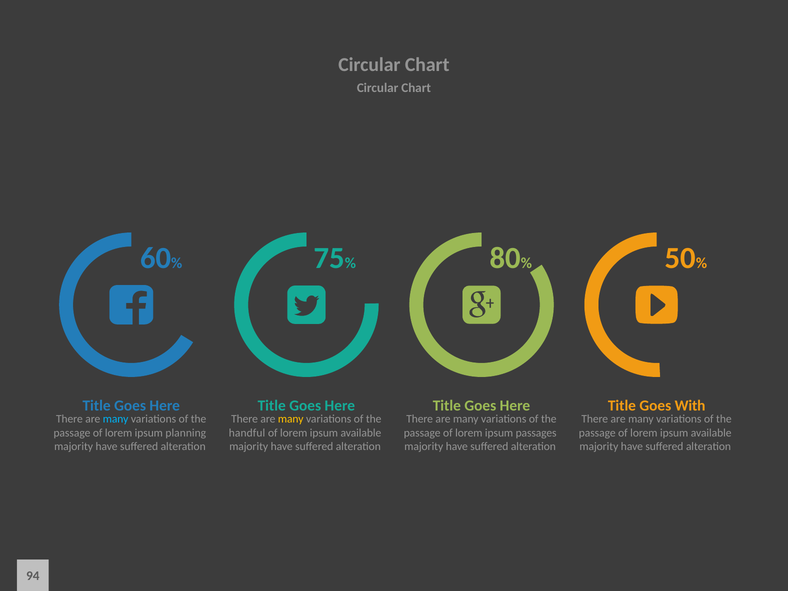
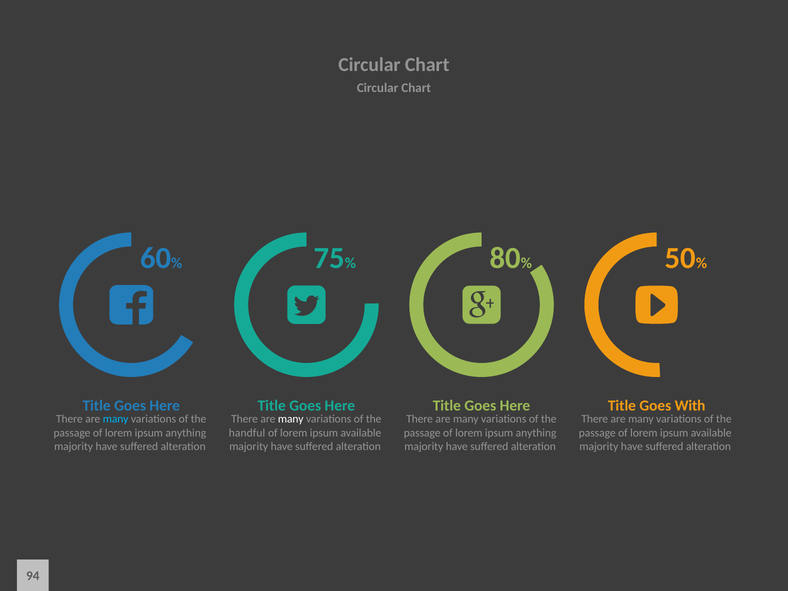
many colour: yellow -> white (291, 419)
planning: planning -> anything (186, 433)
passages: passages -> anything (536, 433)
